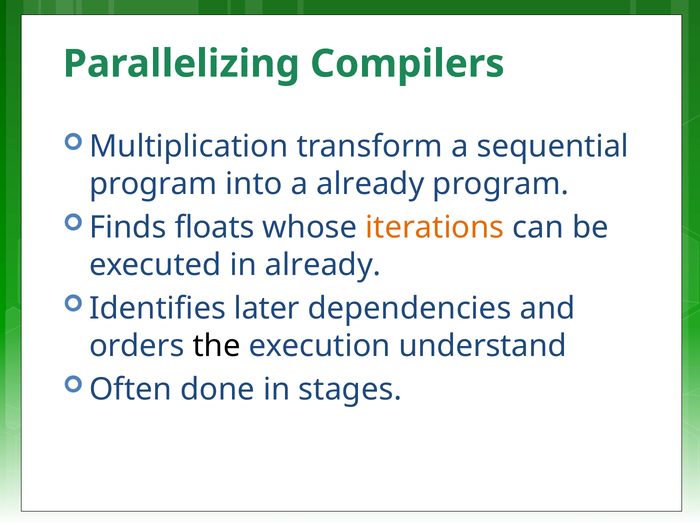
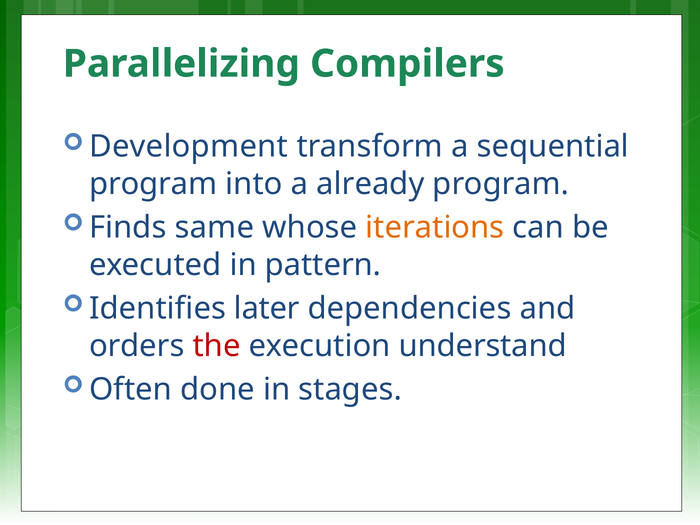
Multiplication: Multiplication -> Development (189, 147)
floats: floats -> same (214, 227)
in already: already -> pattern (323, 265)
the colour: black -> red (217, 346)
